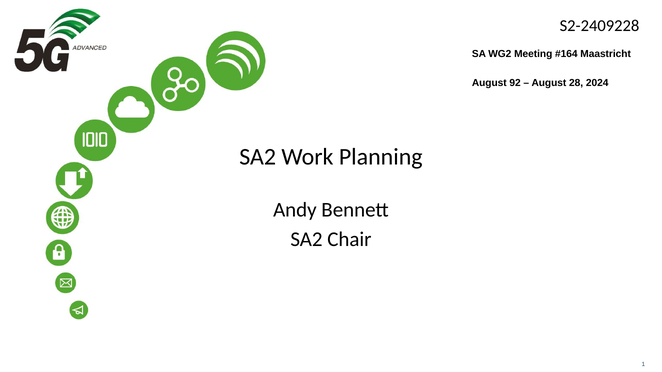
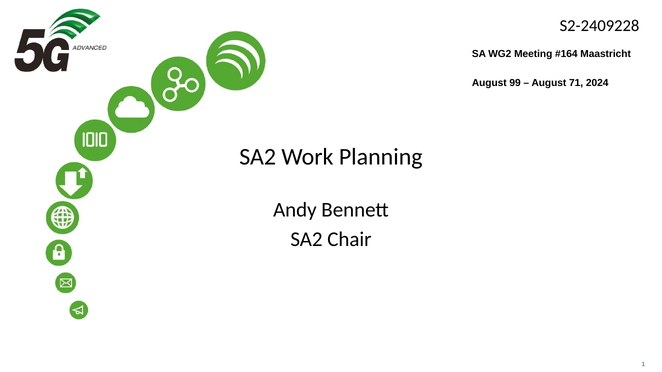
92: 92 -> 99 (515, 83)
28: 28 -> 71 (576, 83)
